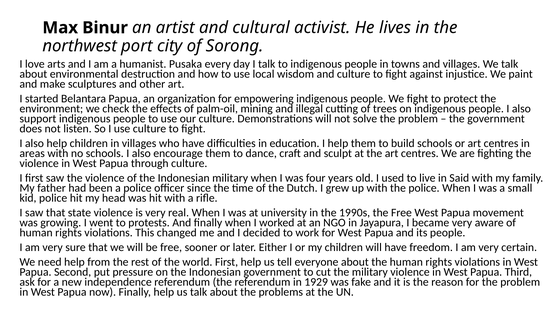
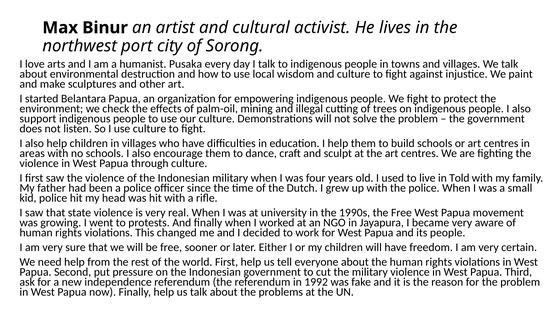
Said: Said -> Told (459, 178)
1929: 1929 -> 1992 (316, 282)
